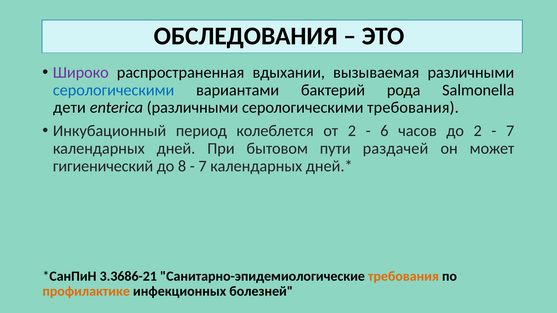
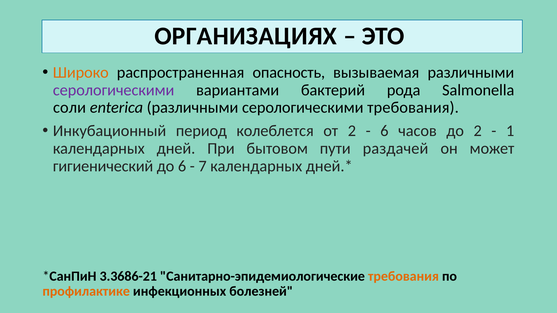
ОБСЛЕДОВАНИЯ: ОБСЛЕДОВАНИЯ -> ОРГАНИЗАЦИЯХ (246, 36)
Широко colour: purple -> orange (81, 73)
вдыхании: вдыхании -> опасность (289, 73)
серологическими colour: blue -> purple (114, 90)
дети: дети -> соли (70, 108)
7: 7 -> 1 (510, 131)
до 8: 8 -> 6 (182, 166)
